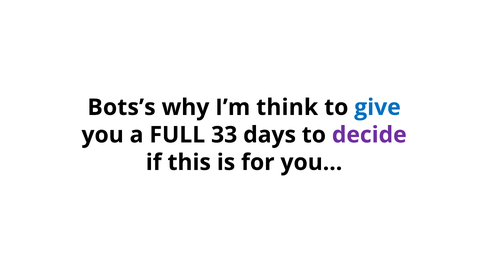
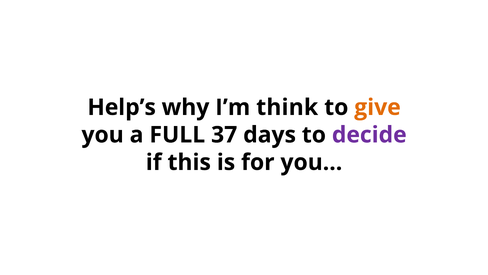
Bots’s: Bots’s -> Help’s (122, 107)
give colour: blue -> orange (377, 107)
33: 33 -> 37 (224, 135)
